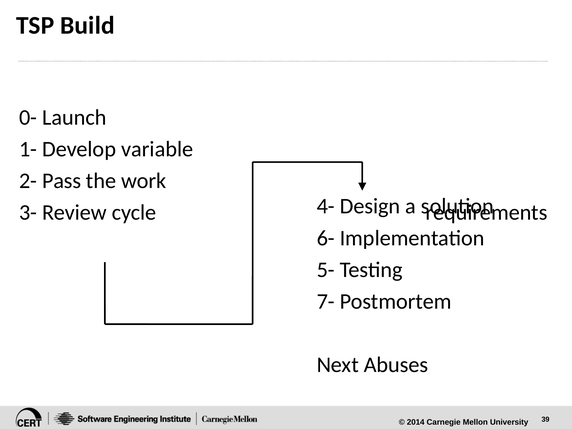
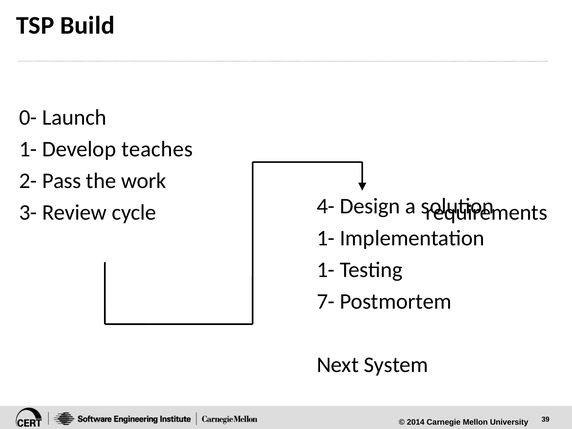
variable: variable -> teaches (157, 149)
6-: 6- -> 1- (326, 238)
5-: 5- -> 1- (326, 270)
Abuses: Abuses -> System (396, 365)
